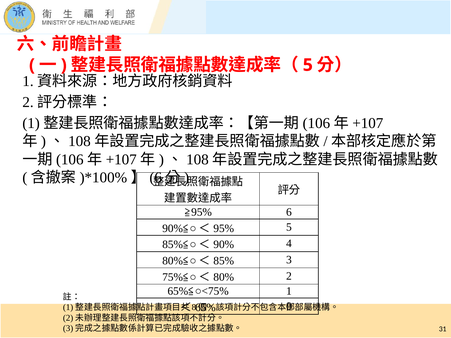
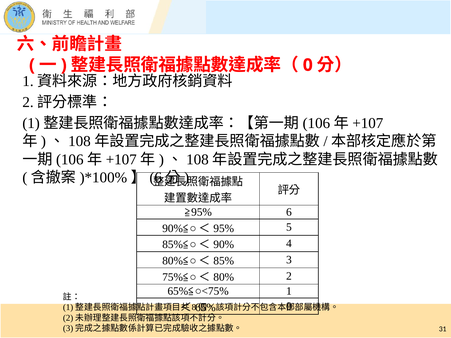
5: 5 -> 0 (308, 65)
